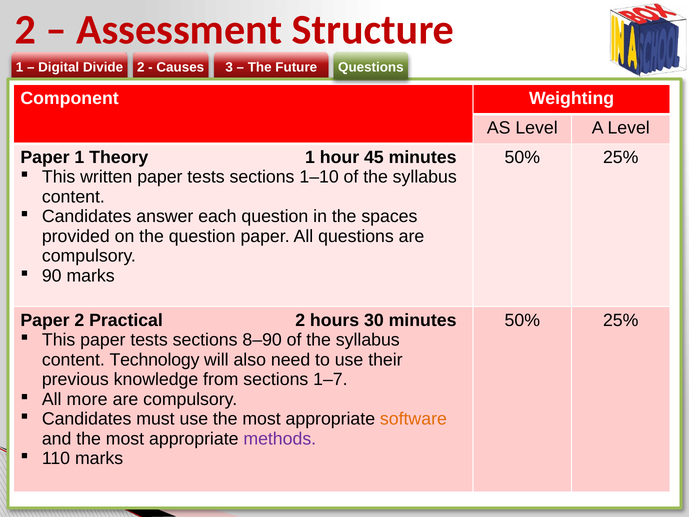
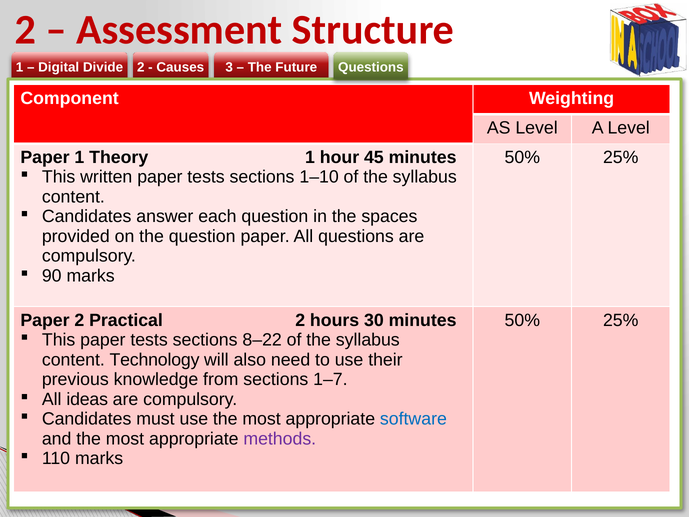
8–90: 8–90 -> 8–22 (262, 340)
more: more -> ideas (87, 399)
software colour: orange -> blue (413, 419)
